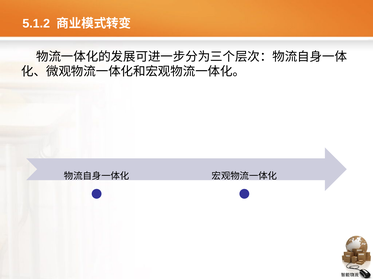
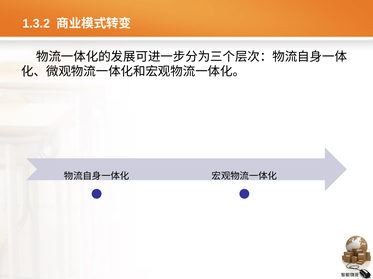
5.1.2: 5.1.2 -> 1.3.2 (36, 24)
